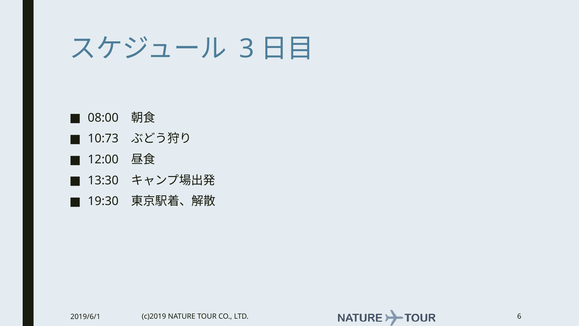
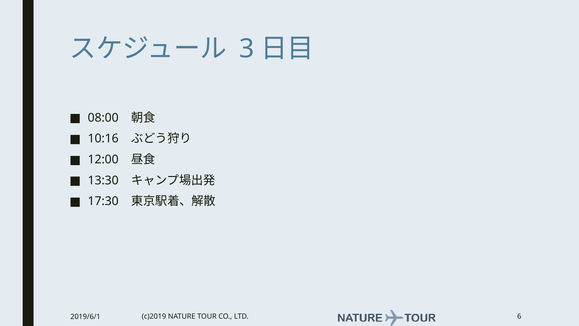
10:73: 10:73 -> 10:16 (103, 138)
19:30: 19:30 -> 17:30 (103, 201)
